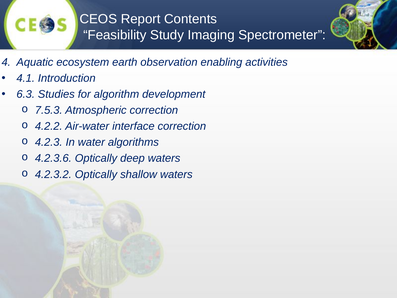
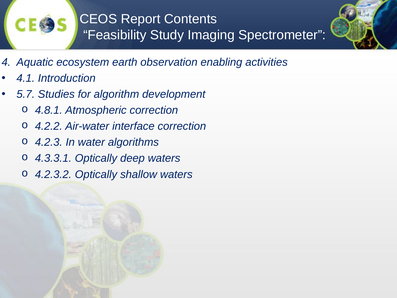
6.3: 6.3 -> 5.7 (26, 94)
7.5.3: 7.5.3 -> 4.8.1 (49, 110)
4.2.3.6: 4.2.3.6 -> 4.3.3.1 (53, 158)
